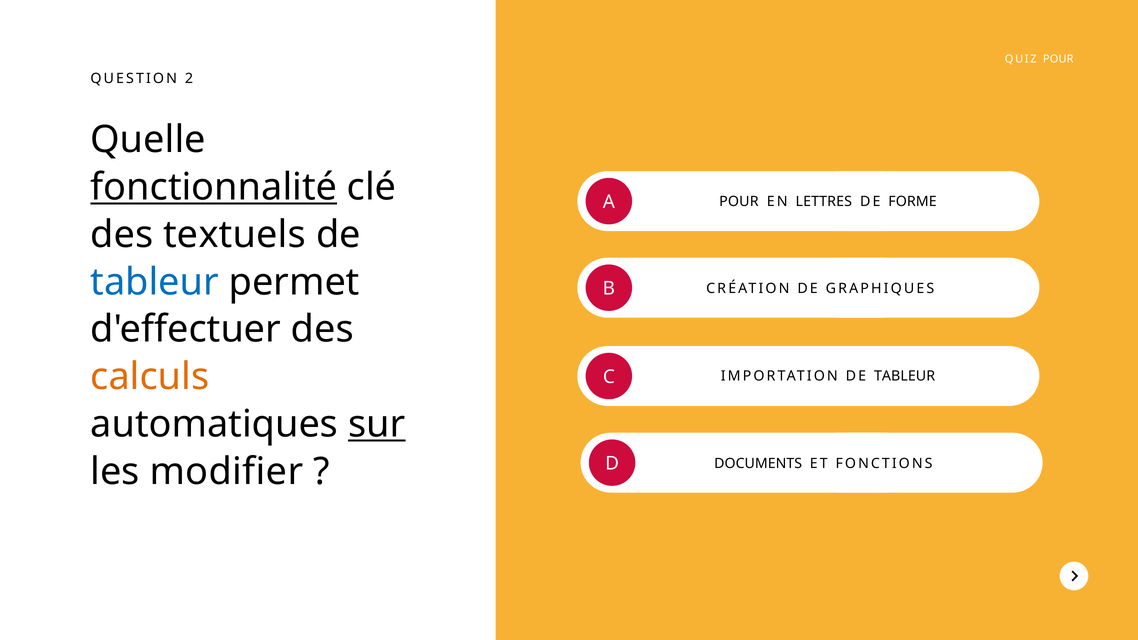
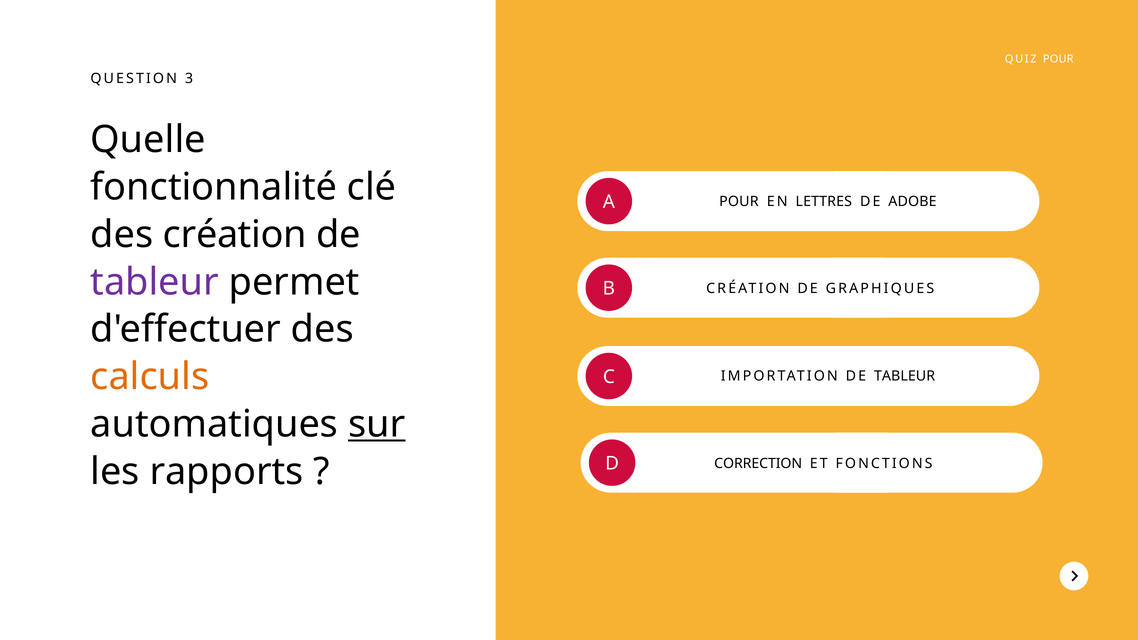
2: 2 -> 3 (189, 79)
fonctionnalité underline: present -> none (214, 187)
FORME: FORME -> ADOBE (912, 201)
des textuels: textuels -> création (235, 235)
tableur colour: blue -> purple (155, 282)
DOCUMENTS: DOCUMENTS -> CORRECTION (758, 464)
modifier: modifier -> rapports (227, 472)
